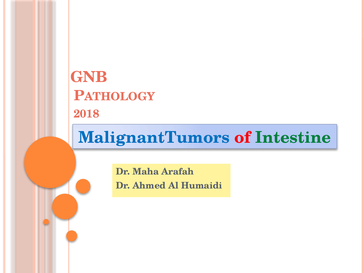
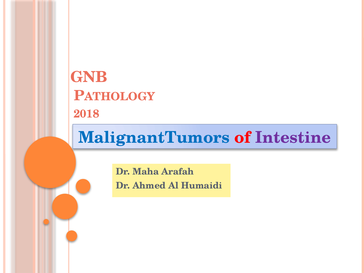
Intestine colour: green -> purple (293, 138)
